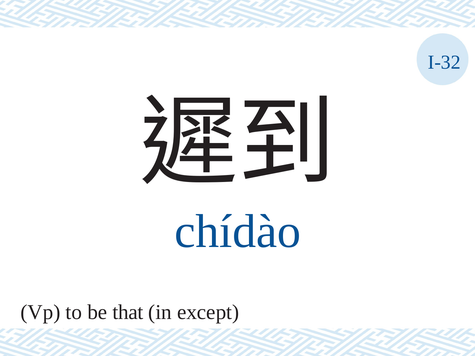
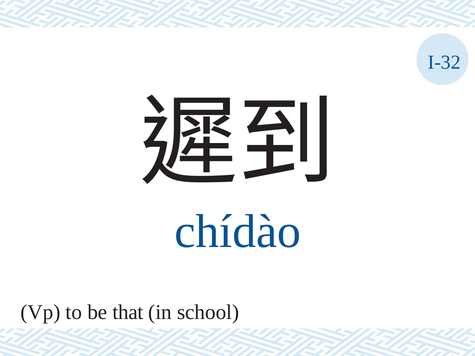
except: except -> school (208, 313)
